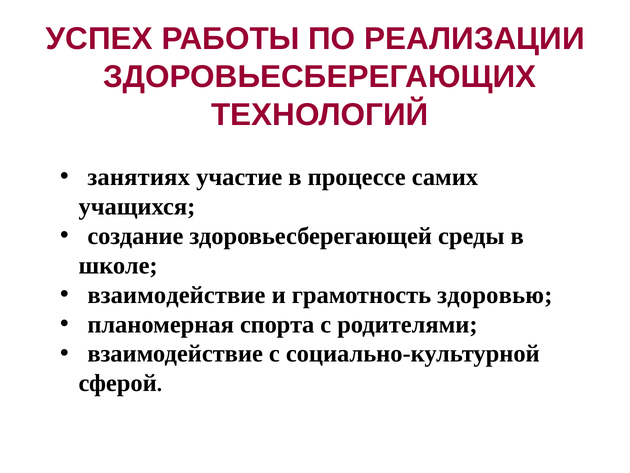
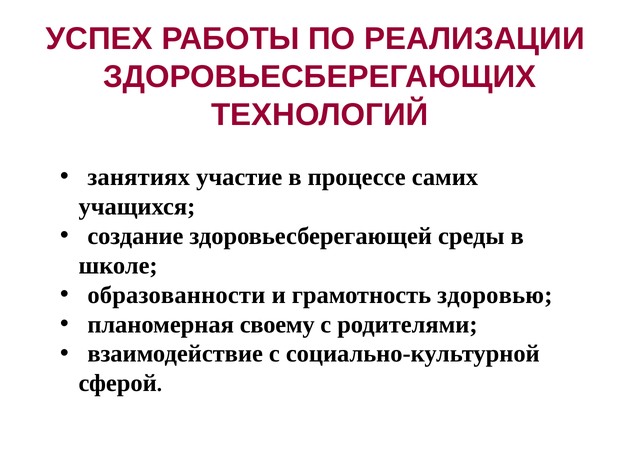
взаимодействие: взаимодействие -> образованности (176, 295)
спорта: спорта -> своему (277, 324)
